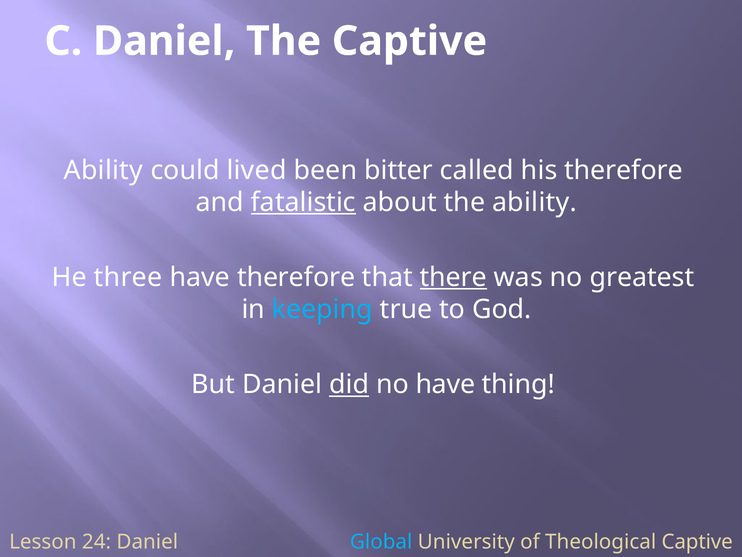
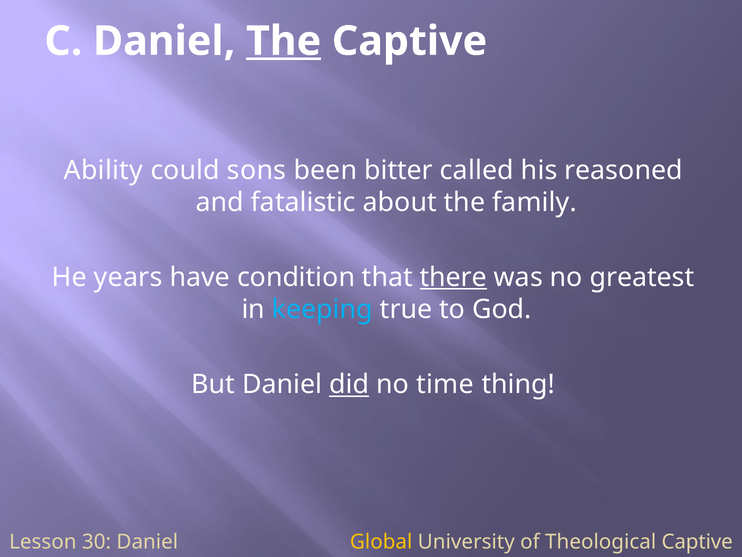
The underline: none -> present (284, 41)
lived: lived -> sons (257, 170)
his therefore: therefore -> reasoned (623, 170)
fatalistic underline: present -> none (303, 202)
the ability: ability -> family (535, 202)
three: three -> years (128, 277)
have therefore: therefore -> condition (296, 277)
no have: have -> time (445, 384)
24: 24 -> 30 (97, 542)
Global colour: light blue -> yellow (381, 542)
